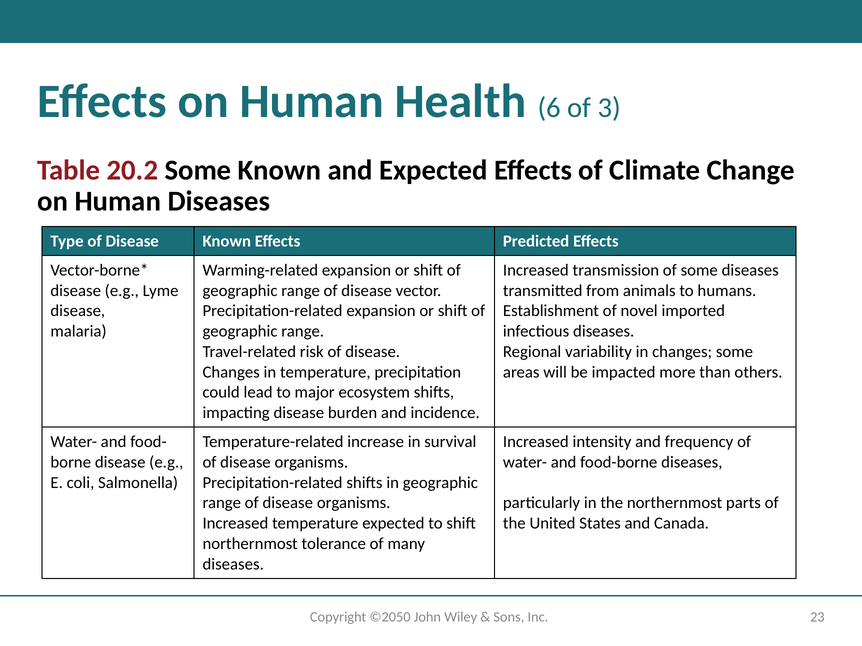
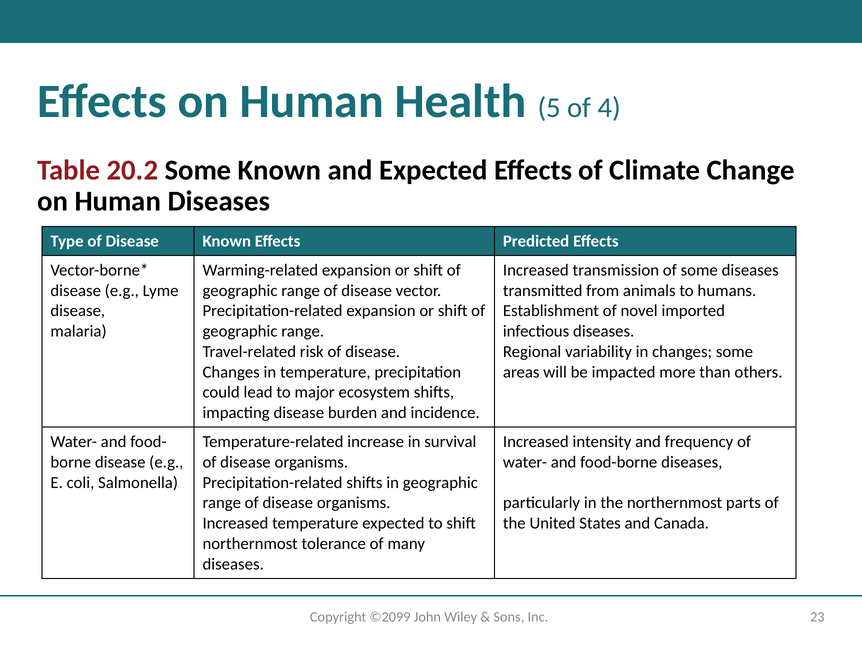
6: 6 -> 5 (549, 108)
3: 3 -> 4 (609, 108)
©2050: ©2050 -> ©2099 (390, 617)
